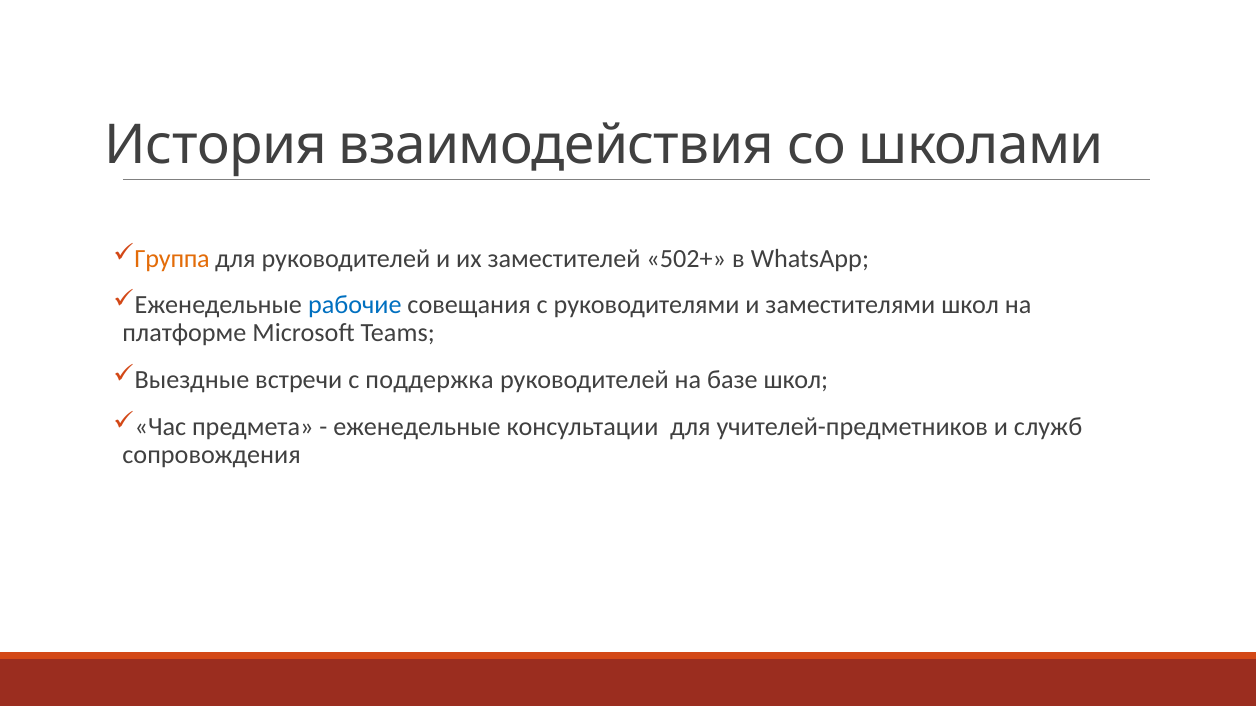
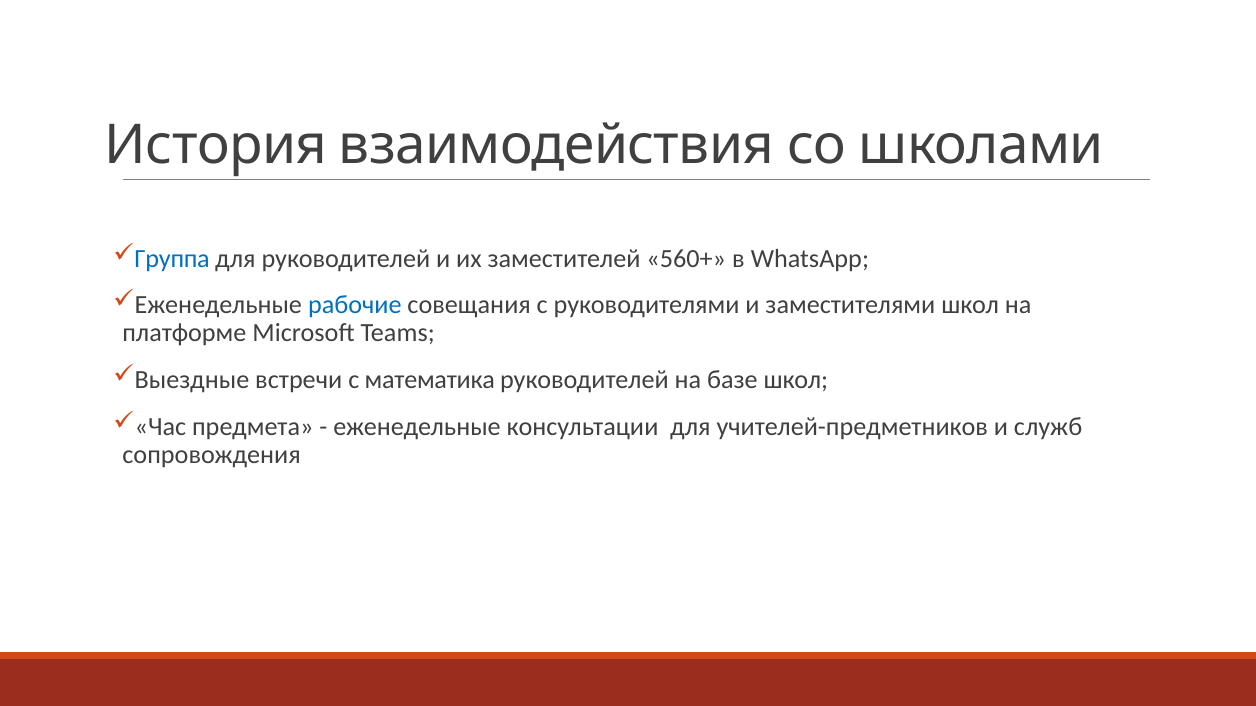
Группа colour: orange -> blue (172, 259)
502+: 502+ -> 560+ (686, 259)
поддержка: поддержка -> математика (430, 380)
